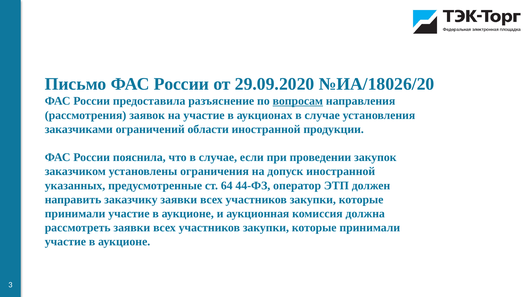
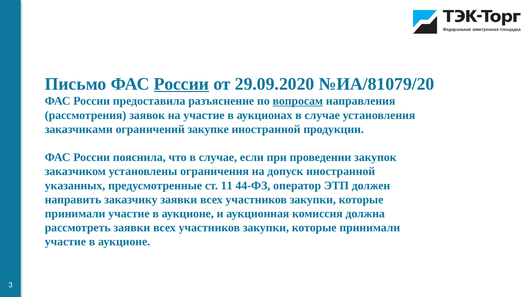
России underline: none -> present (181, 84)
№ИА/18026/20: №ИА/18026/20 -> №ИА/81079/20 (377, 84)
области: области -> закупке (208, 129)
64: 64 -> 11 (227, 186)
